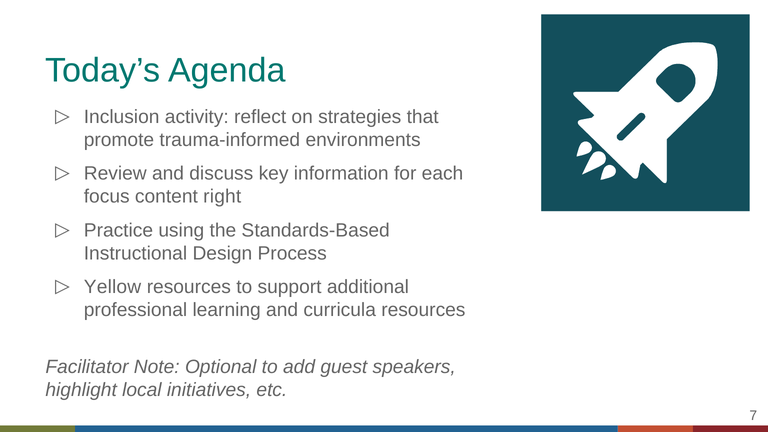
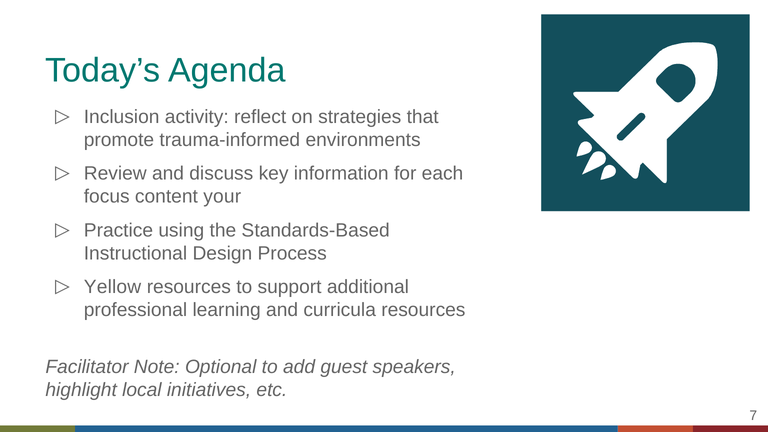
right: right -> your (222, 197)
